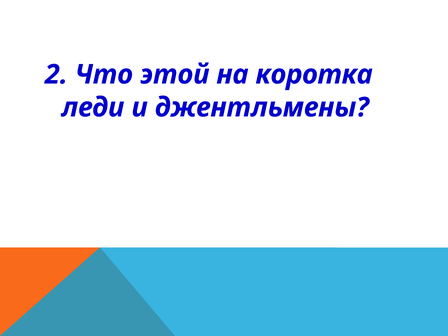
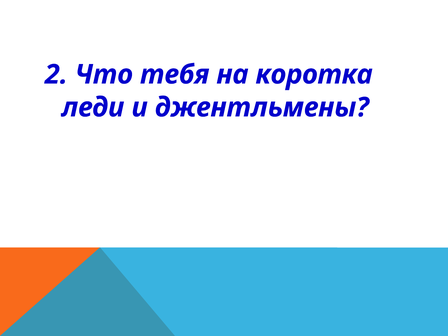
этой: этой -> тебя (175, 75)
